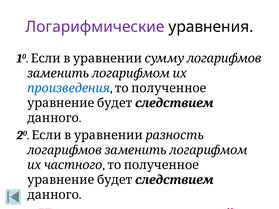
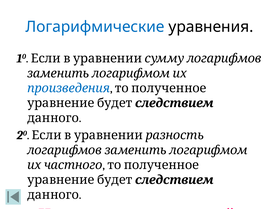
Логарифмические colour: purple -> blue (95, 27)
